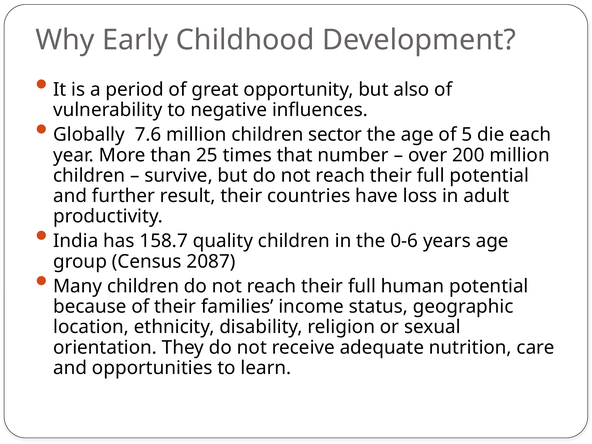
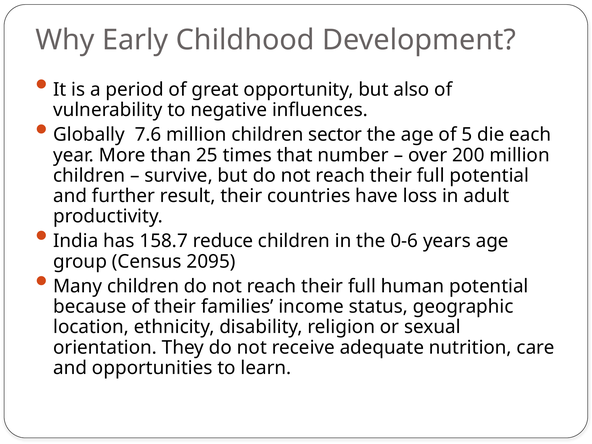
quality: quality -> reduce (223, 241)
2087: 2087 -> 2095 (211, 261)
